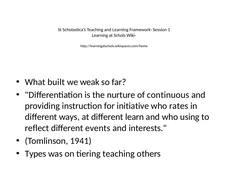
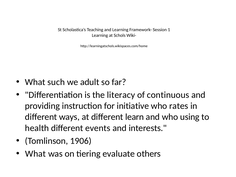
built: built -> such (56, 82)
weak: weak -> adult (90, 82)
nurture: nurture -> literacy (121, 95)
reflect: reflect -> health (37, 128)
1941: 1941 -> 1906 (81, 141)
Types: Types -> What (36, 154)
tiering teaching: teaching -> evaluate (119, 154)
